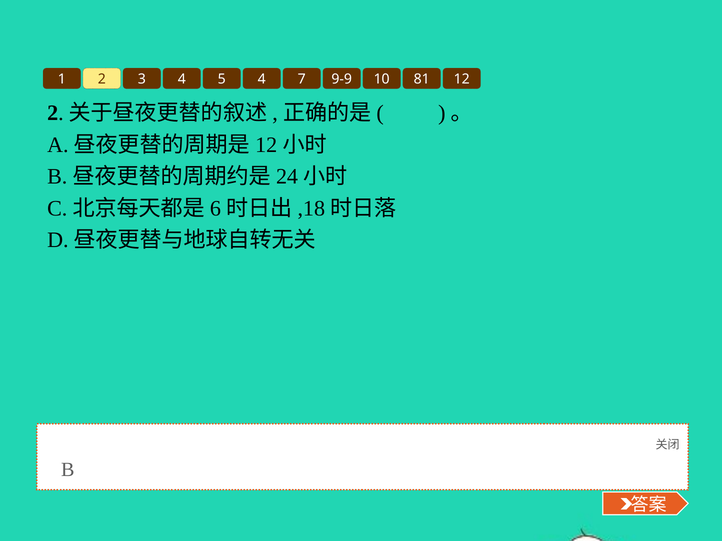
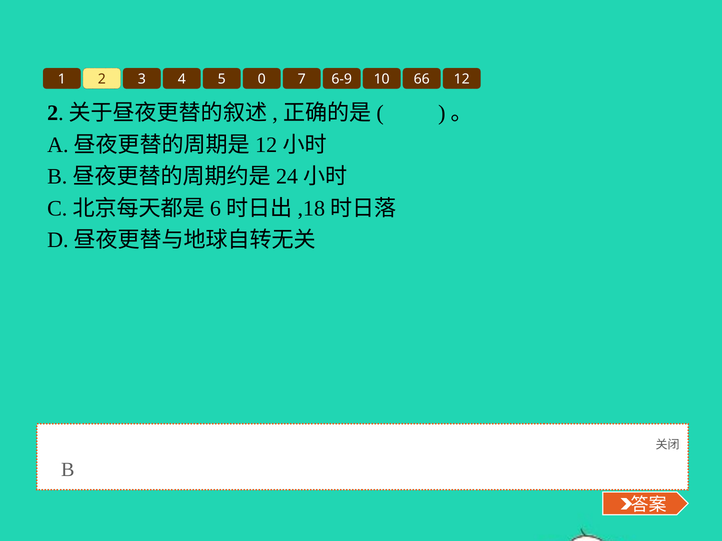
5 4: 4 -> 0 (262, 79)
9-9: 9-9 -> 6-9 (342, 79)
81: 81 -> 66 (422, 79)
